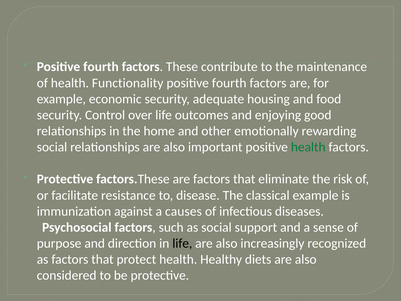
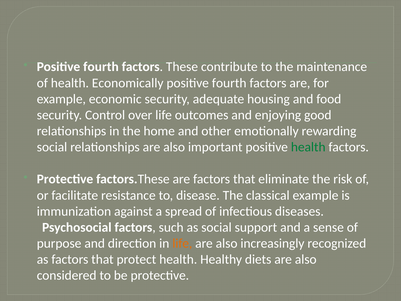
Functionality: Functionality -> Economically (128, 83)
causes: causes -> spread (184, 211)
life colour: black -> orange (182, 243)
